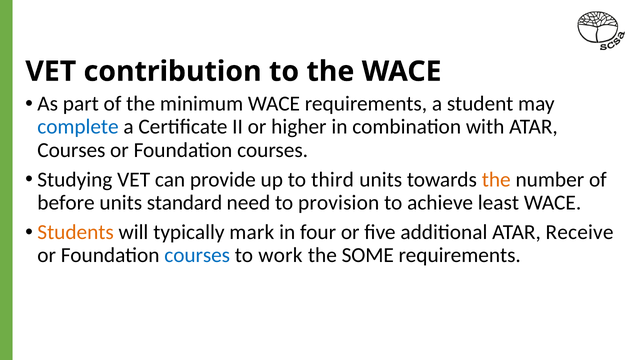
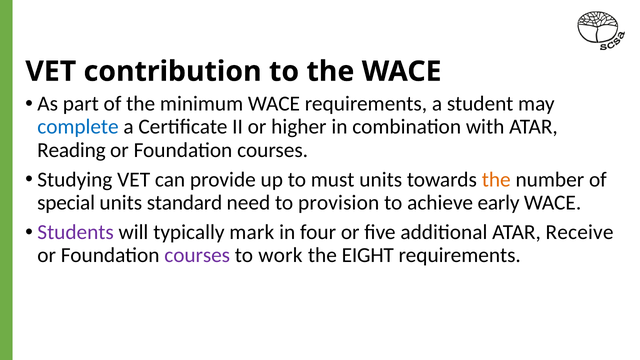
Courses: Courses -> Reading (71, 150)
third: third -> must (333, 180)
before: before -> special (66, 203)
least: least -> early (499, 203)
Students colour: orange -> purple (76, 232)
courses colour: blue -> purple (197, 255)
SOME: SOME -> EIGHT (368, 255)
